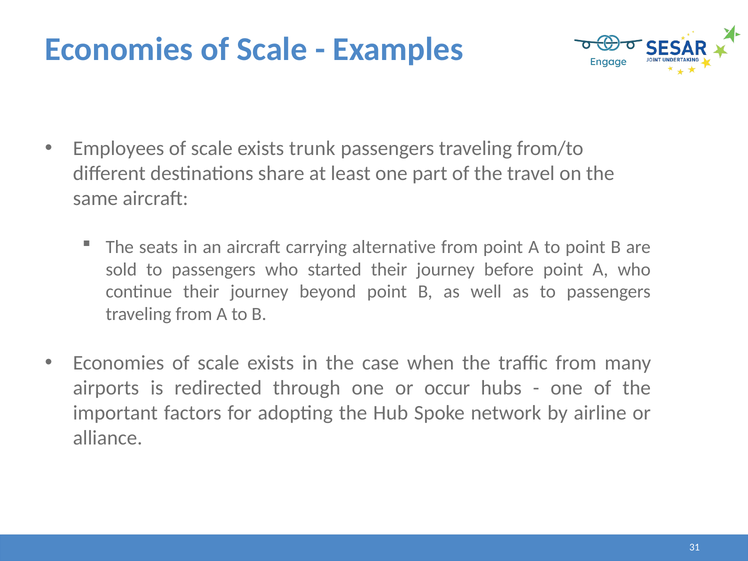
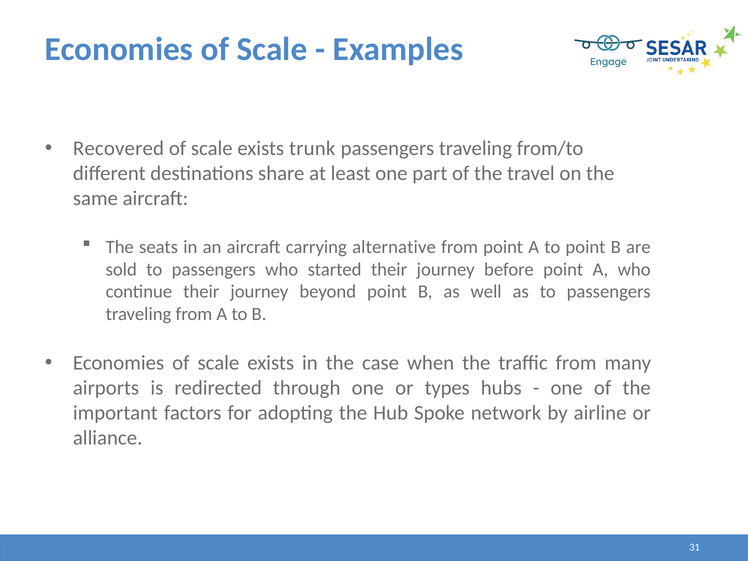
Employees: Employees -> Recovered (118, 149)
occur: occur -> types (447, 388)
